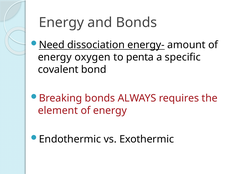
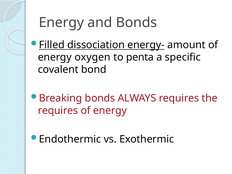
Need: Need -> Filled (52, 45)
element: element -> requires (58, 111)
